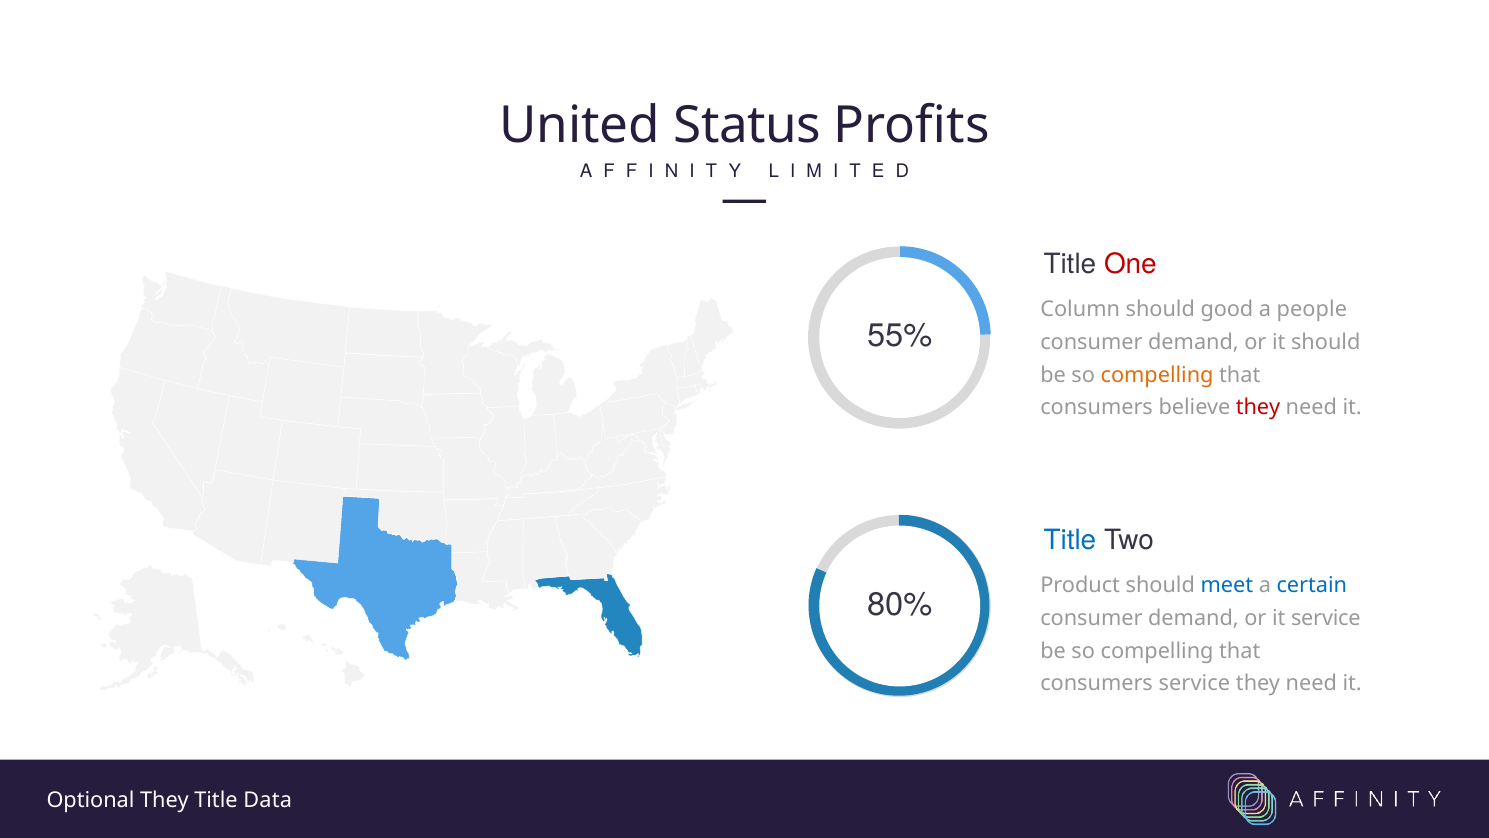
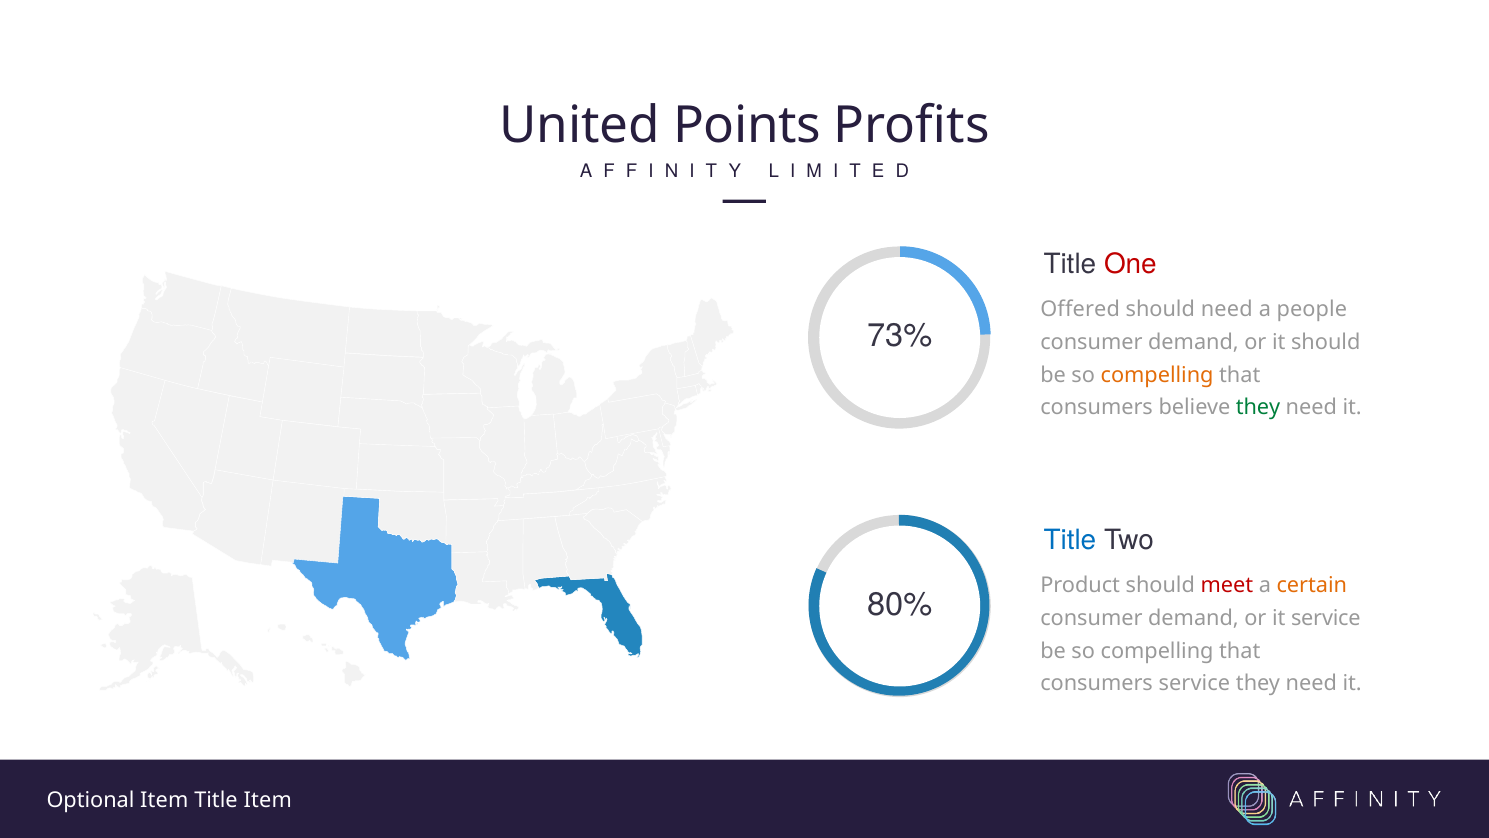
Status: Status -> Points (747, 126)
Column: Column -> Offered (1080, 310)
should good: good -> need (1227, 310)
55%: 55% -> 73% (900, 336)
they colour: red -> green (1258, 408)
meet colour: blue -> red (1227, 586)
certain colour: blue -> orange (1312, 586)
Optional They: They -> Item (164, 800)
Title Data: Data -> Item (268, 800)
